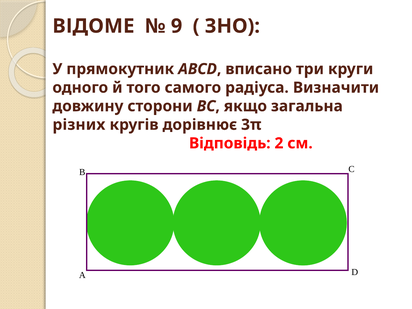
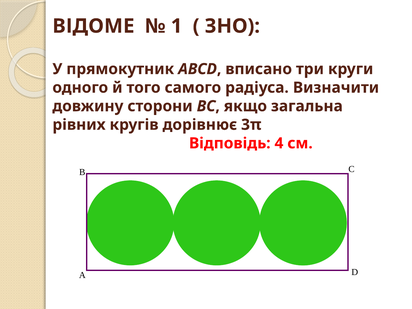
9: 9 -> 1 (177, 26)
різних: різних -> рівних (79, 125)
2: 2 -> 4 (279, 143)
